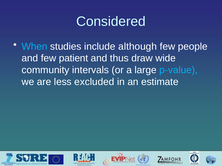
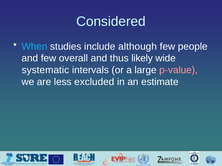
patient: patient -> overall (73, 58)
draw: draw -> likely (142, 58)
community: community -> systematic (45, 70)
p-value colour: light blue -> pink (179, 70)
